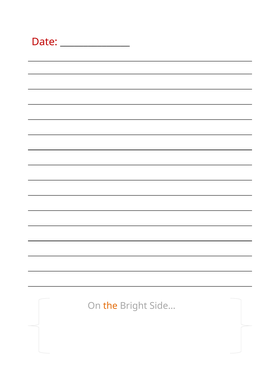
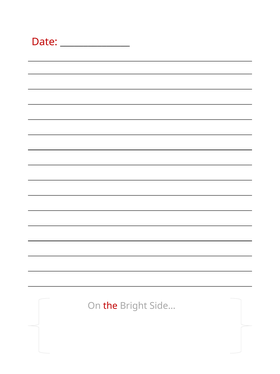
the colour: orange -> red (110, 305)
